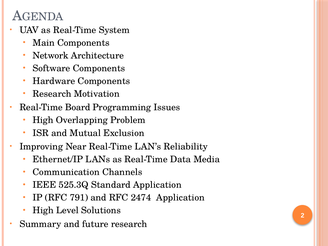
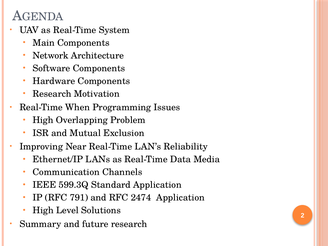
Board: Board -> When (78, 107)
525.3Q: 525.3Q -> 599.3Q (74, 185)
